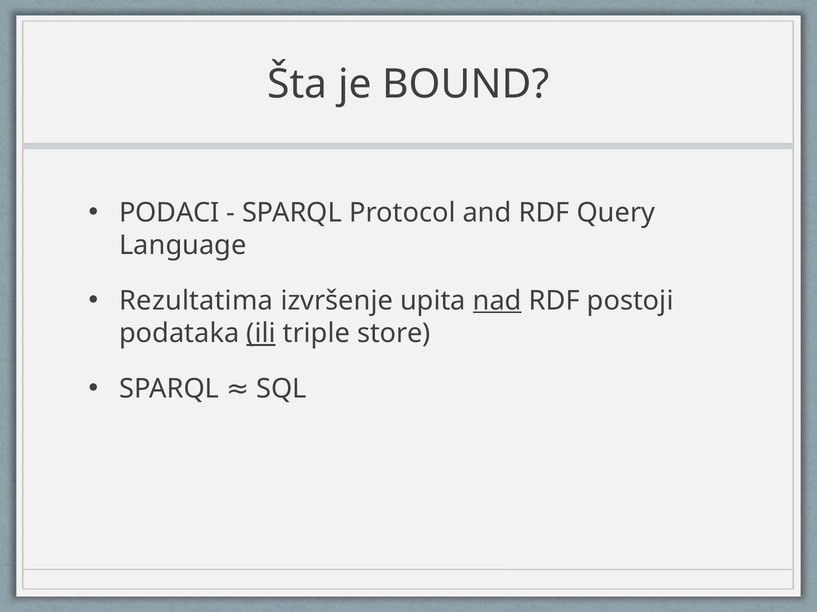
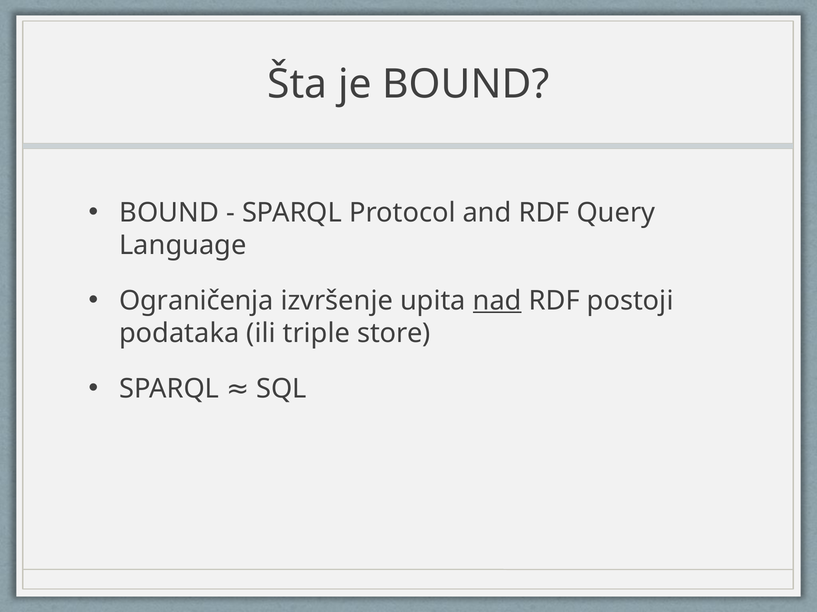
PODACI: PODACI -> BOUND (169, 213)
Rezultatima: Rezultatima -> Ograničenja (196, 301)
ili underline: present -> none (261, 334)
